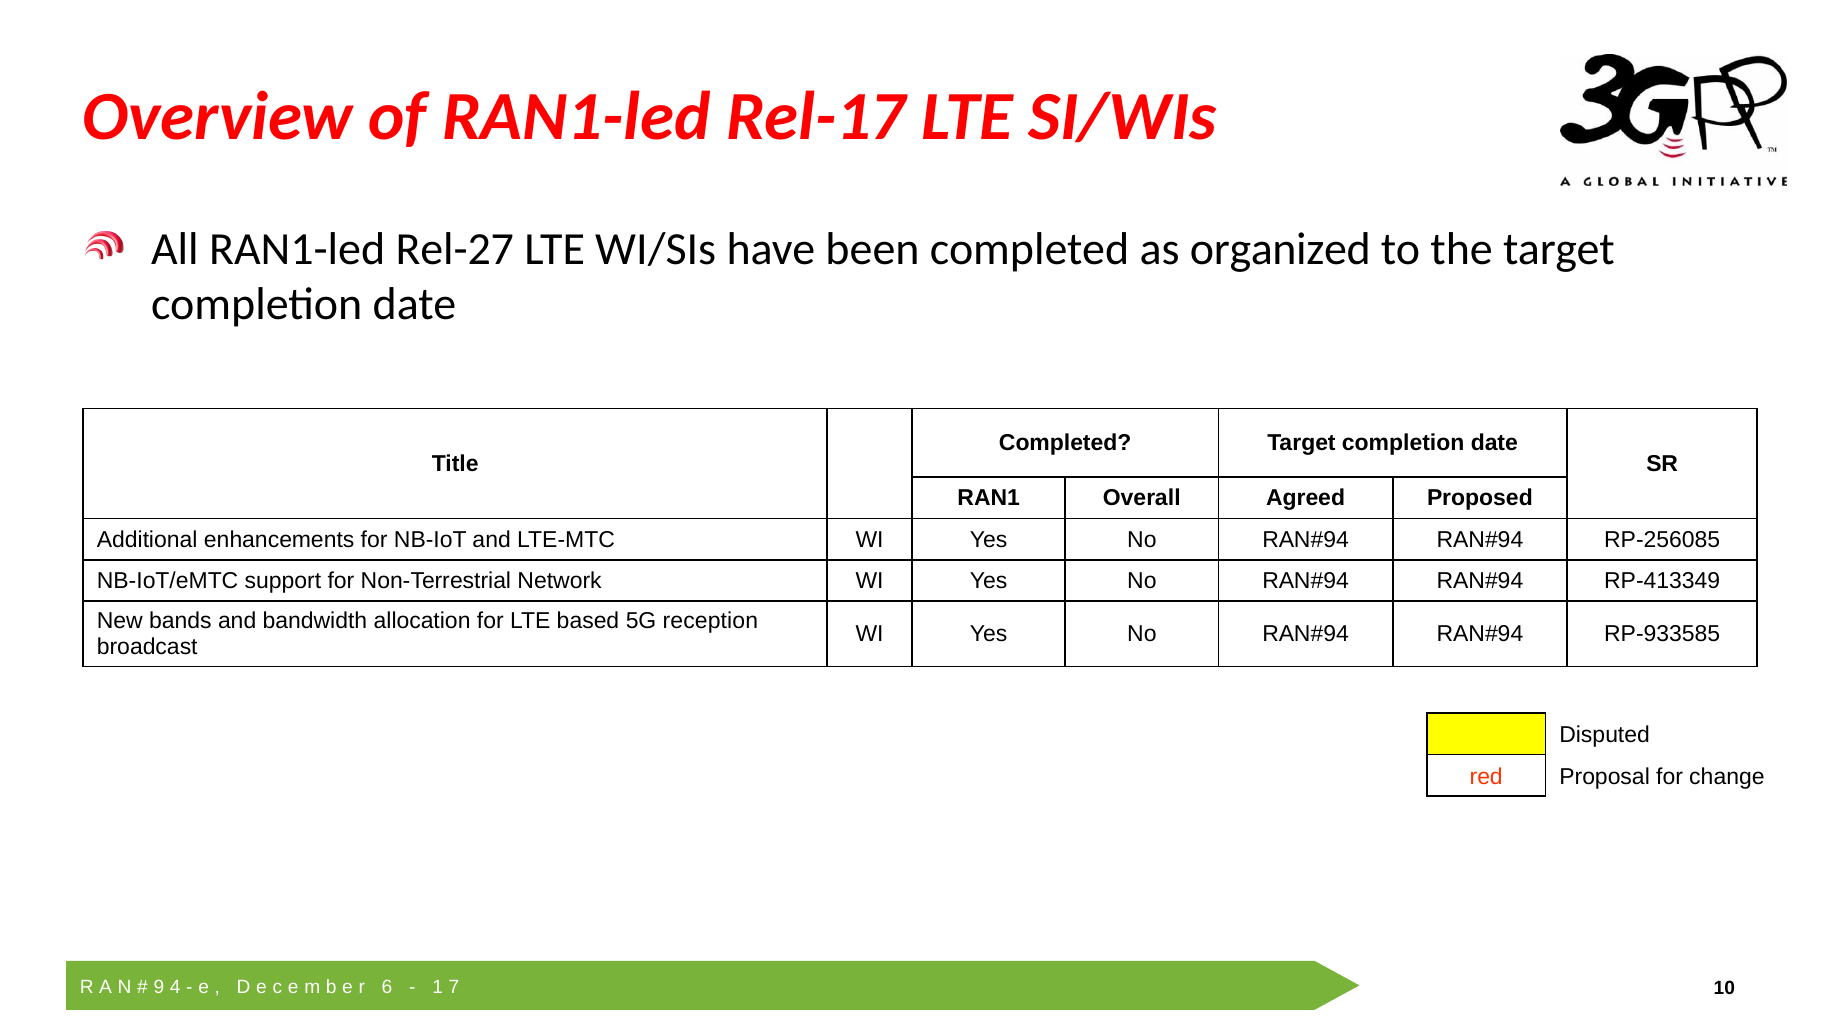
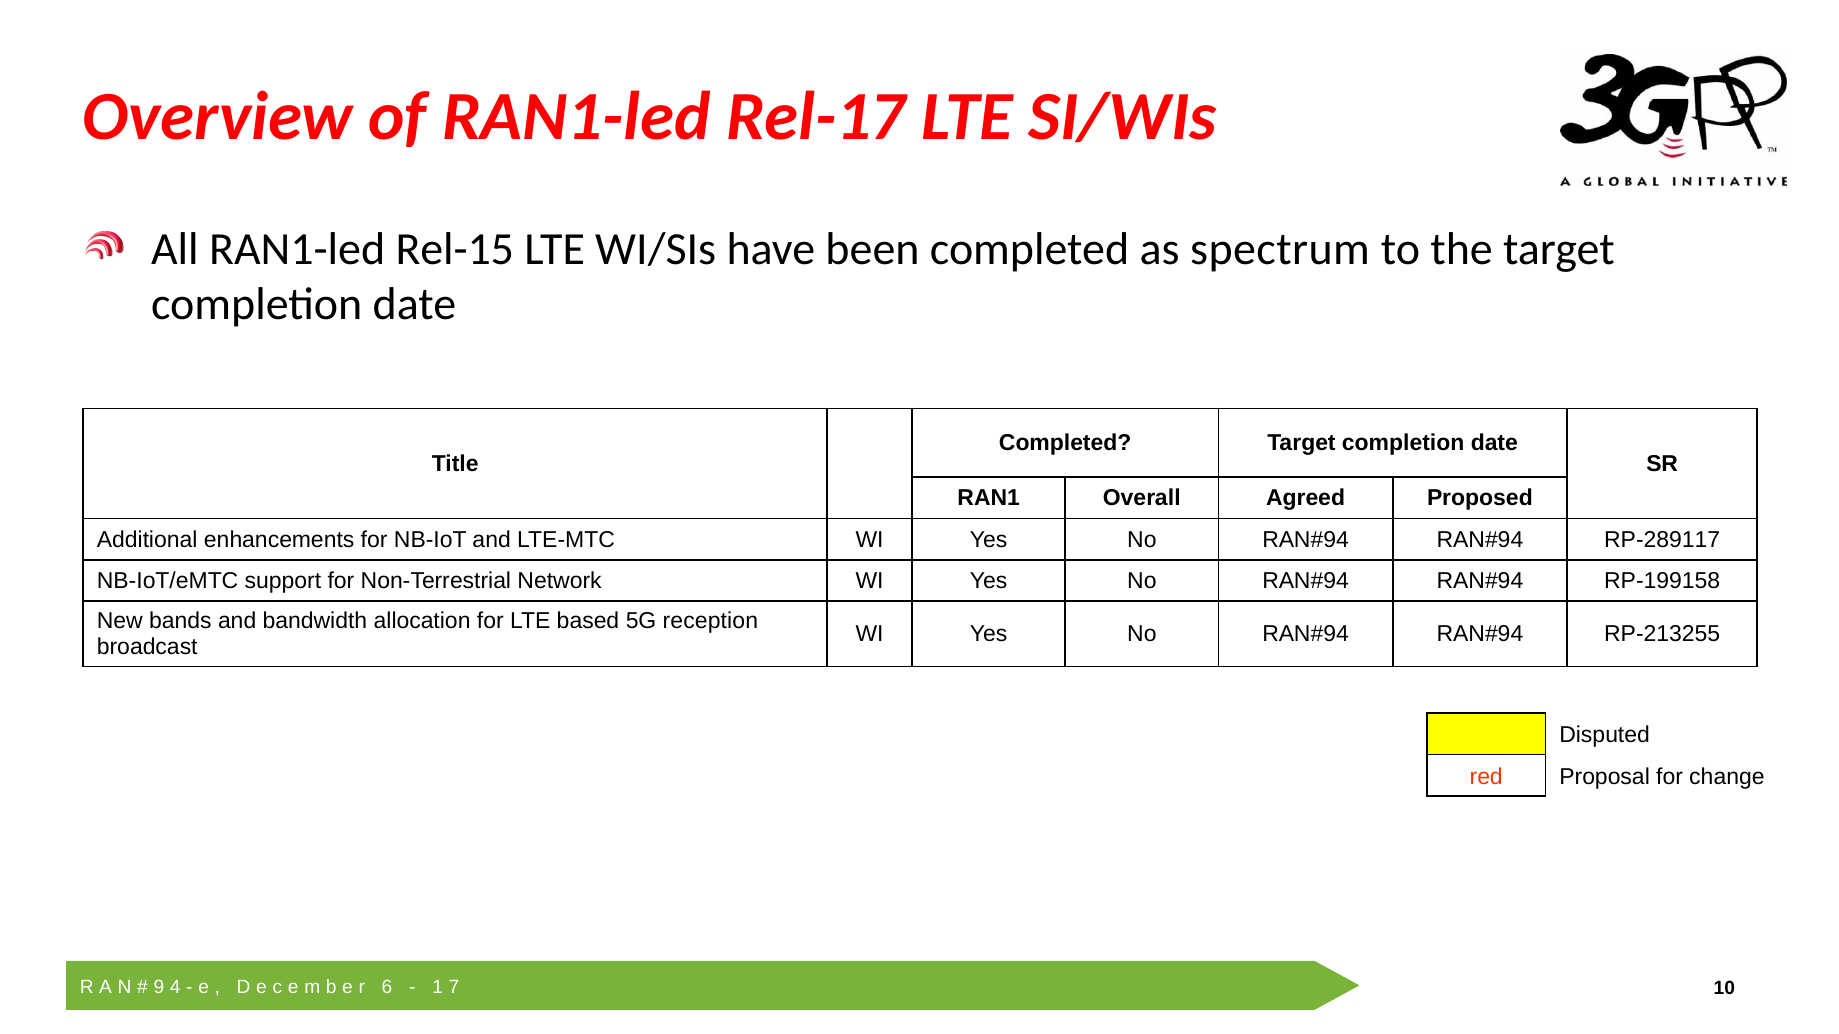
Rel-27: Rel-27 -> Rel-15 (455, 249)
organized: organized -> spectrum (1280, 249)
RP-256085: RP-256085 -> RP-289117 (1662, 540)
RP-413349: RP-413349 -> RP-199158 (1662, 581)
RP-933585: RP-933585 -> RP-213255 (1662, 634)
